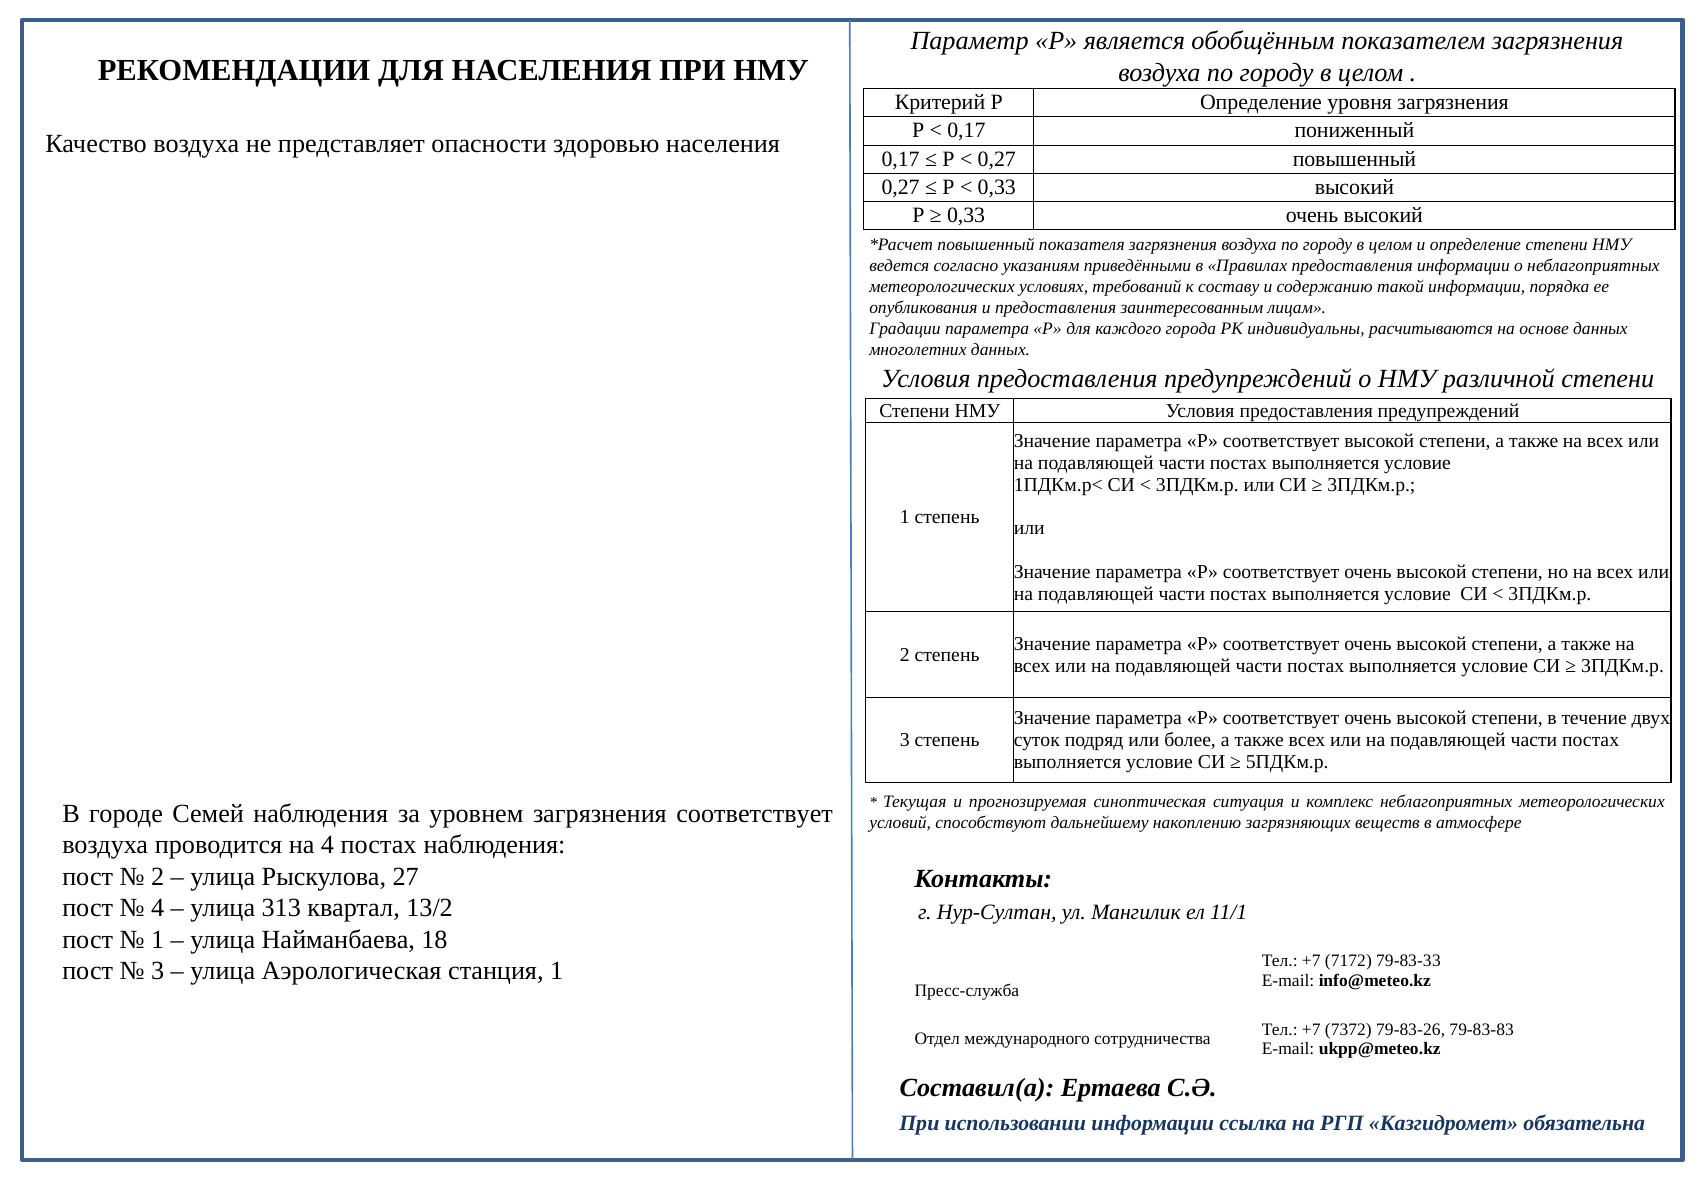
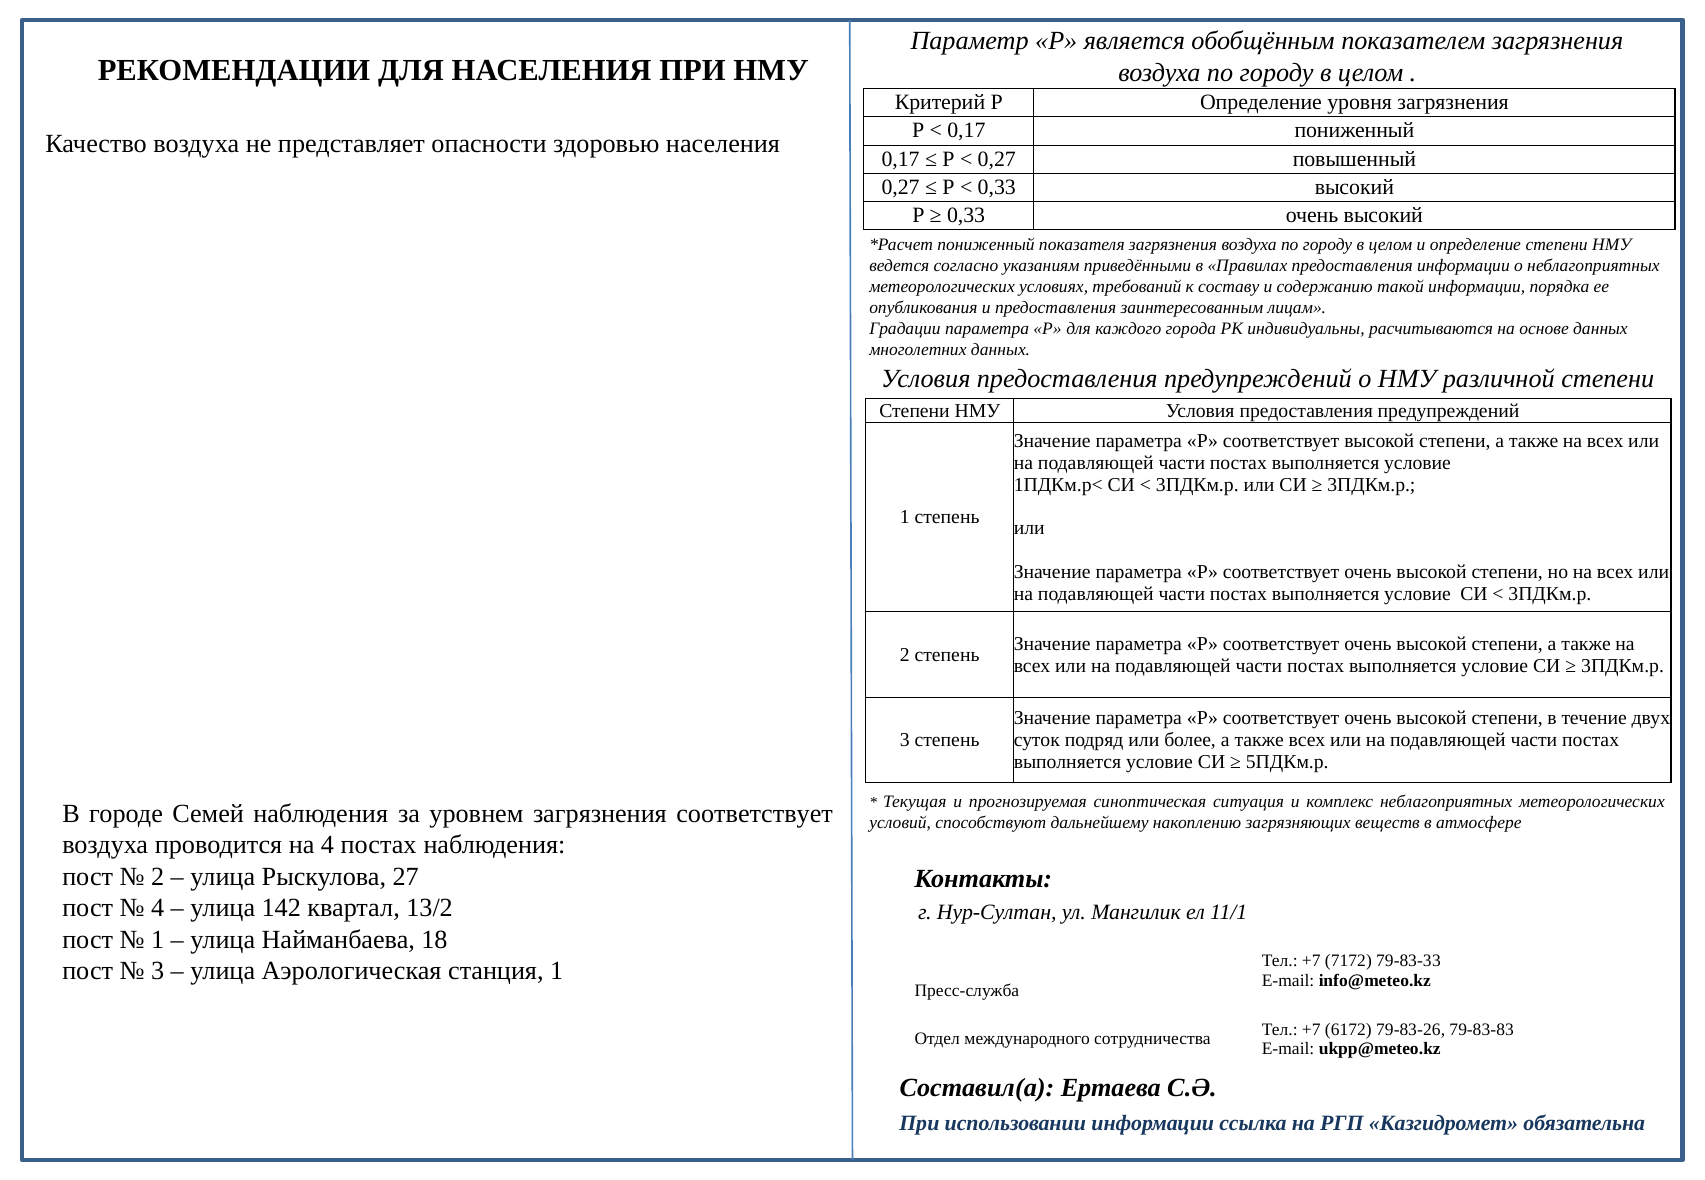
повышенный: повышенный -> пониженный (986, 245)
313: 313 -> 142 (281, 908)
7372: 7372 -> 6172 (1348, 1030)
